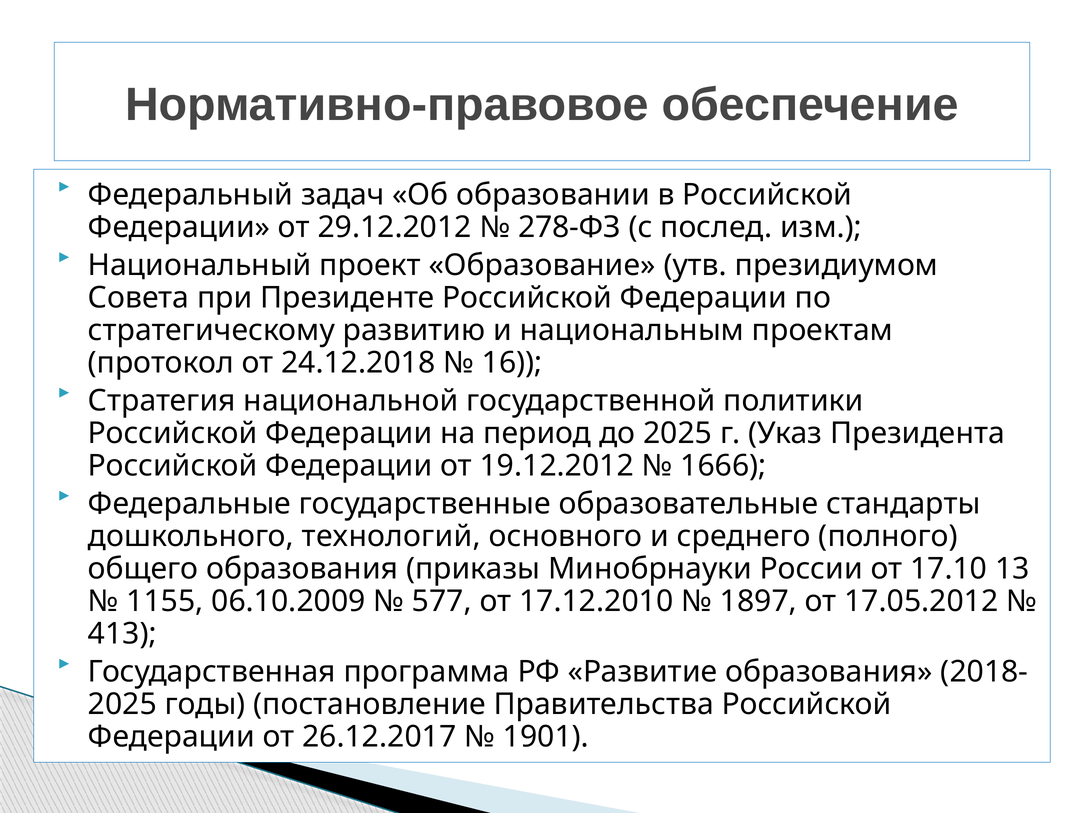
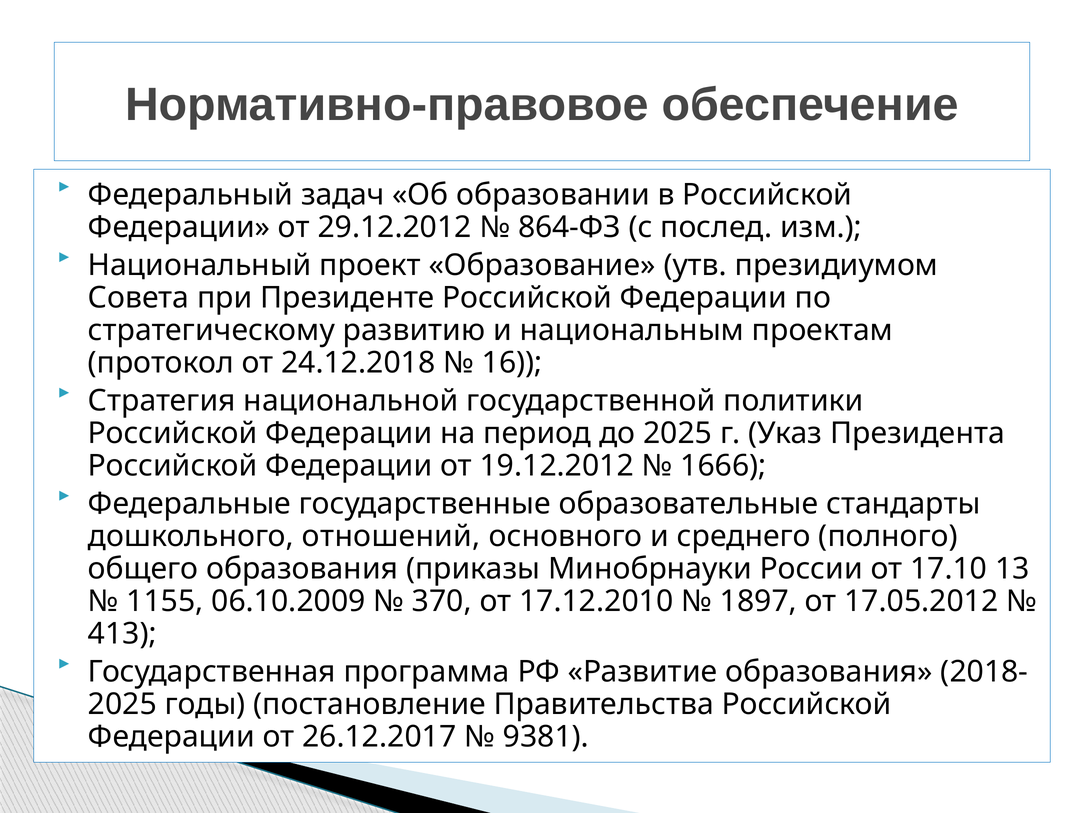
278-ФЗ: 278-ФЗ -> 864-ФЗ (569, 227)
технологий: технологий -> отношений (391, 536)
577: 577 -> 370 (442, 601)
1901: 1901 -> 9381 (546, 737)
